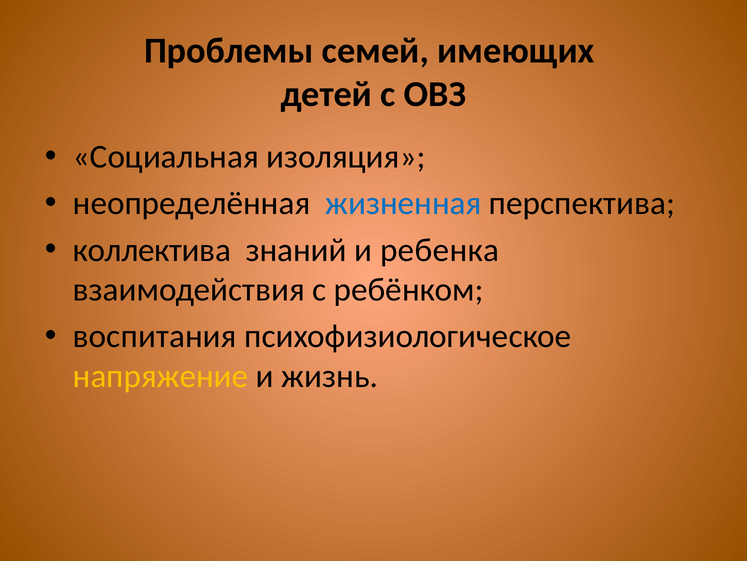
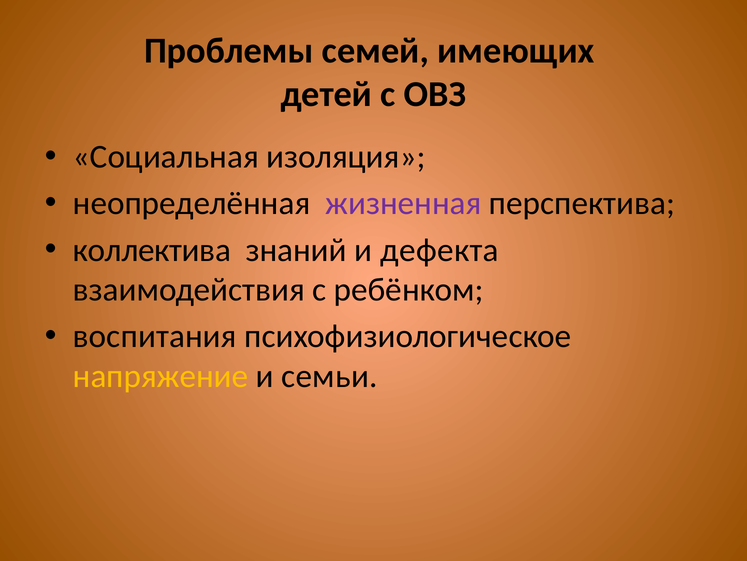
жизненная colour: blue -> purple (403, 203)
ребенка: ребенка -> дефекта (440, 250)
жизнь: жизнь -> семьи (330, 376)
